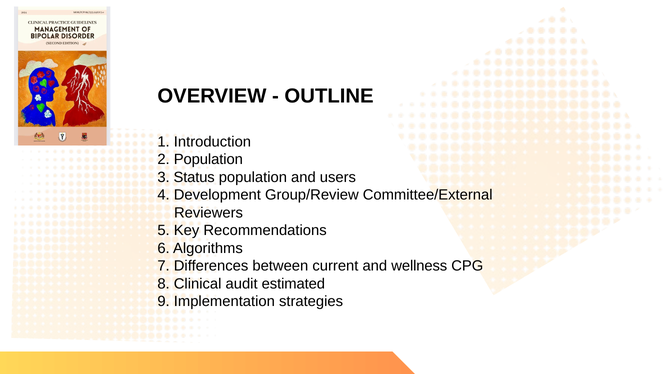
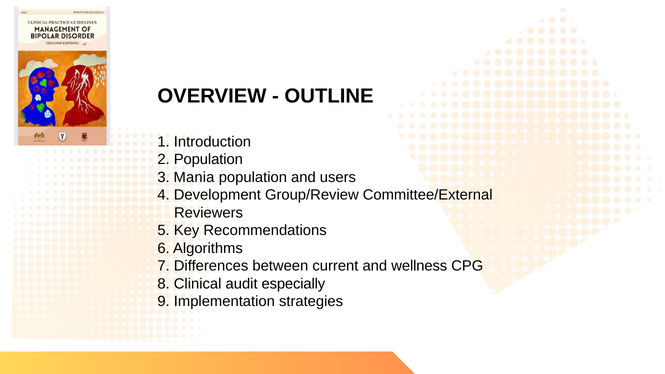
Status: Status -> Mania (194, 177)
estimated: estimated -> especially (293, 284)
